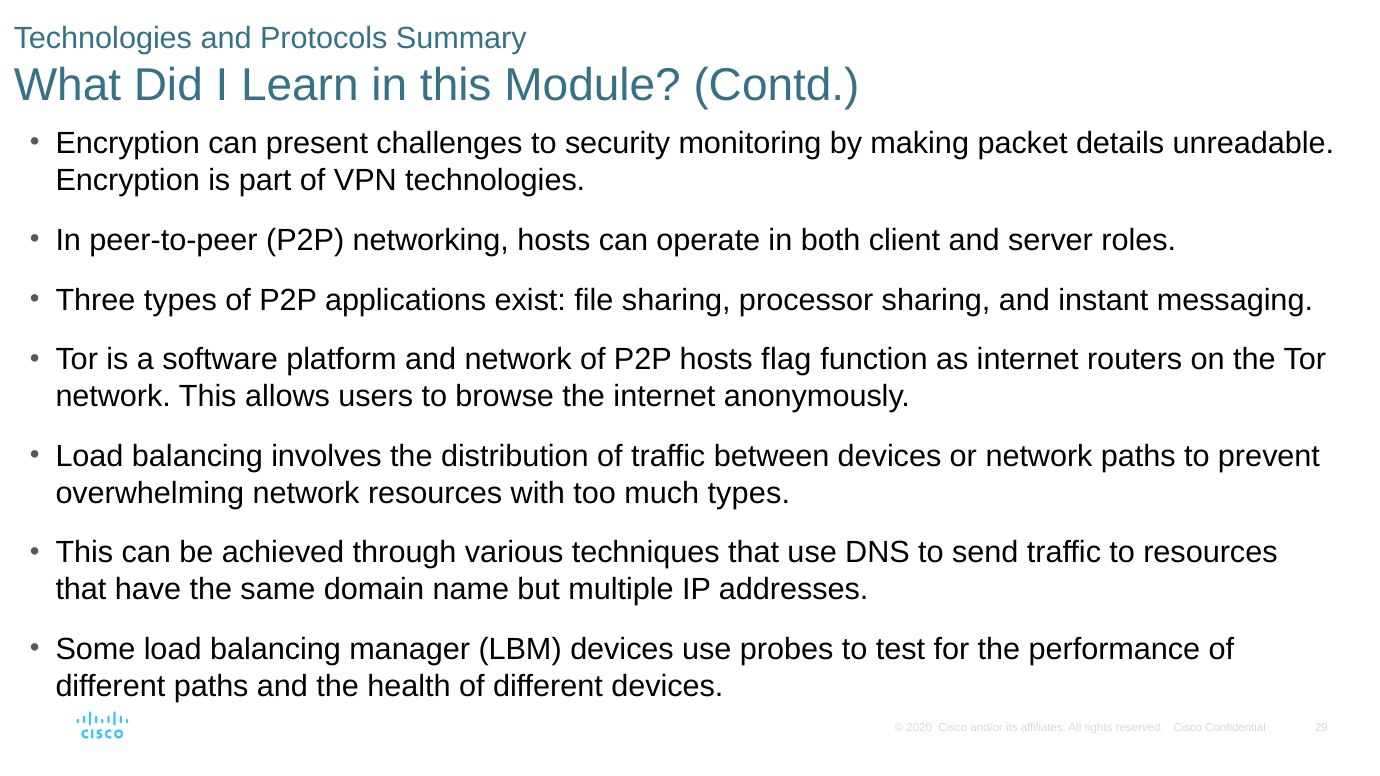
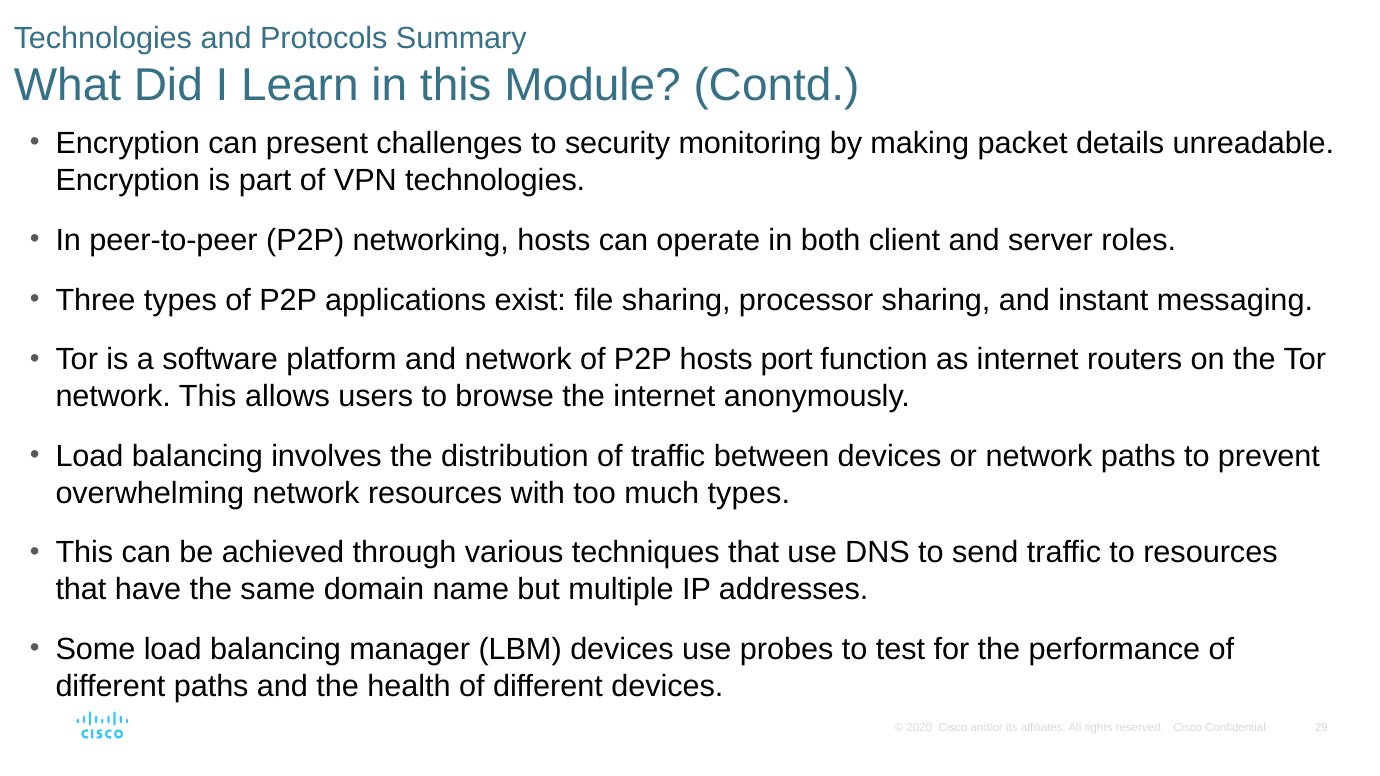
flag: flag -> port (787, 360)
